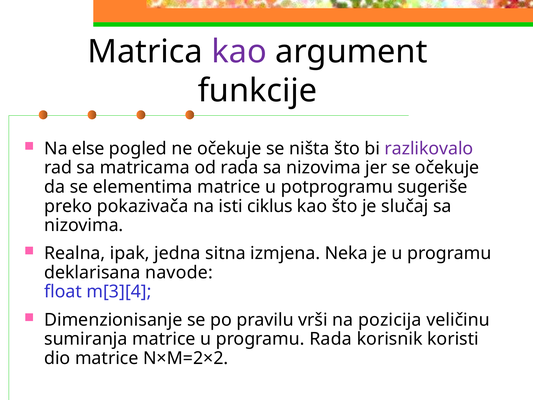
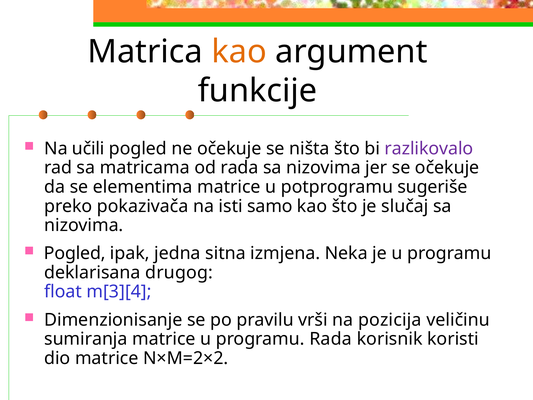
kao colour: purple -> orange (239, 52)
else: else -> učili (88, 148)
ciklus: ciklus -> samo (270, 206)
Realna: Realna -> Pogled (75, 253)
navode: navode -> drugog (179, 272)
